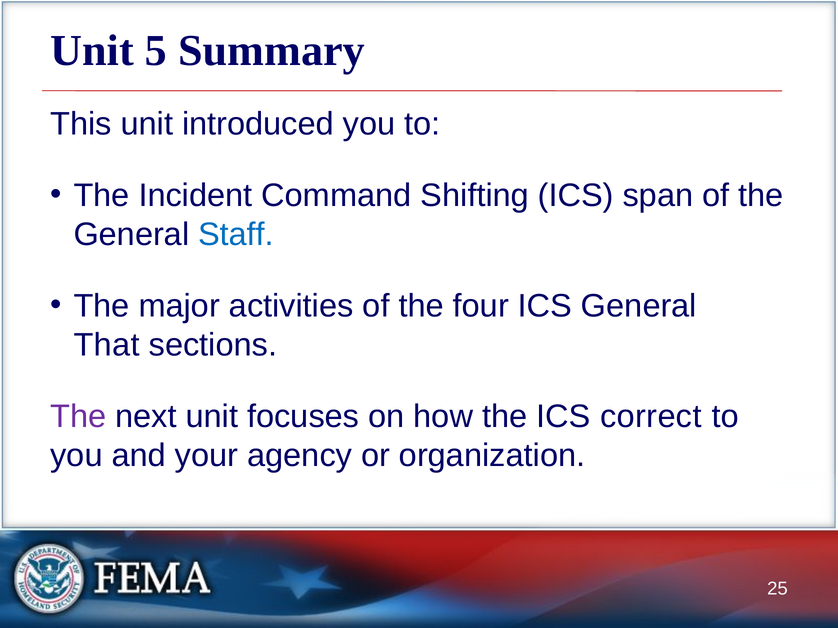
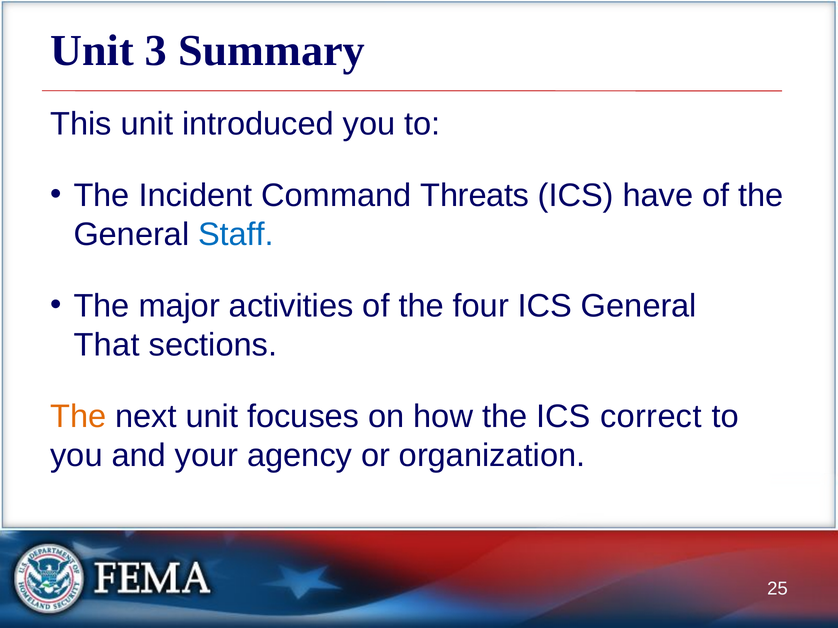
5: 5 -> 3 (156, 51)
Shifting: Shifting -> Threats (475, 196)
span: span -> have (658, 196)
The colour: purple -> orange (78, 417)
